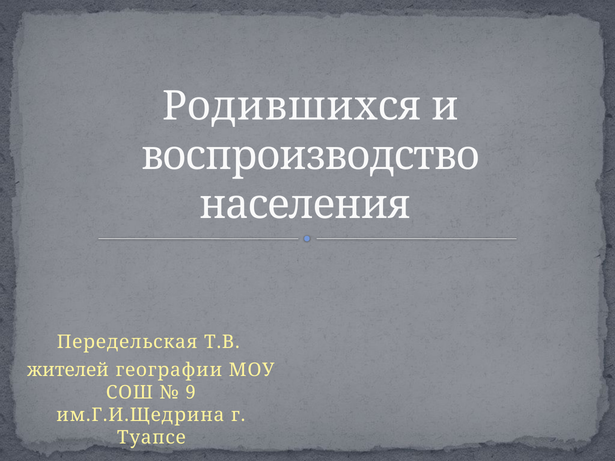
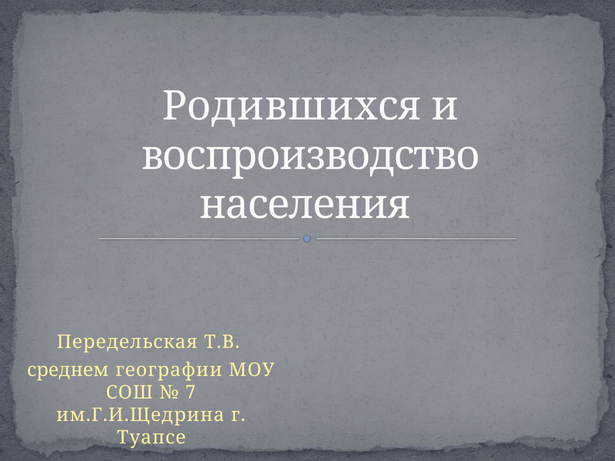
жителей: жителей -> среднем (68, 370)
9: 9 -> 7 (191, 393)
